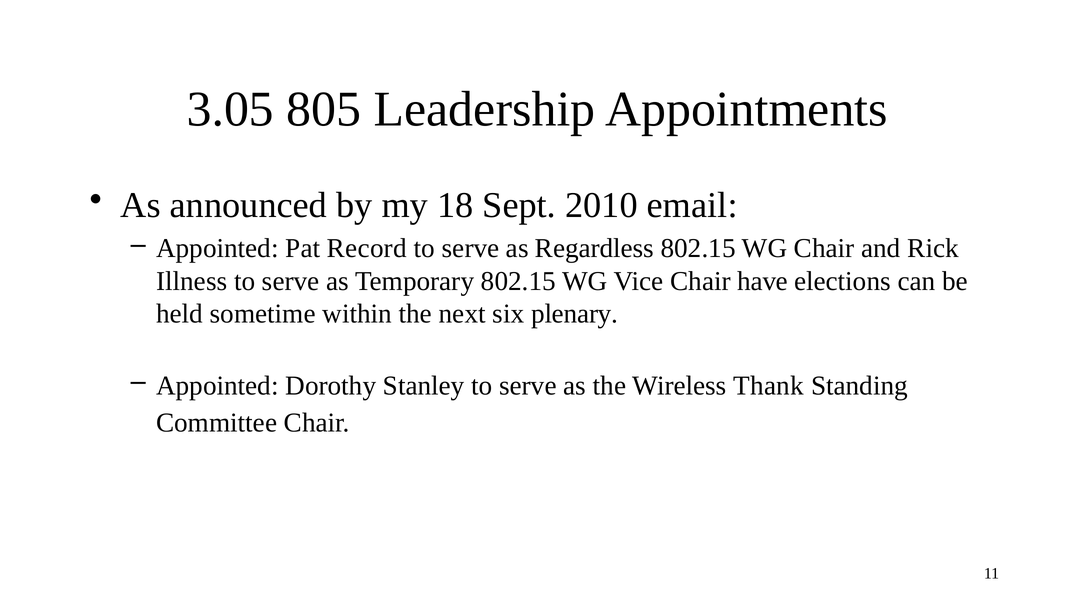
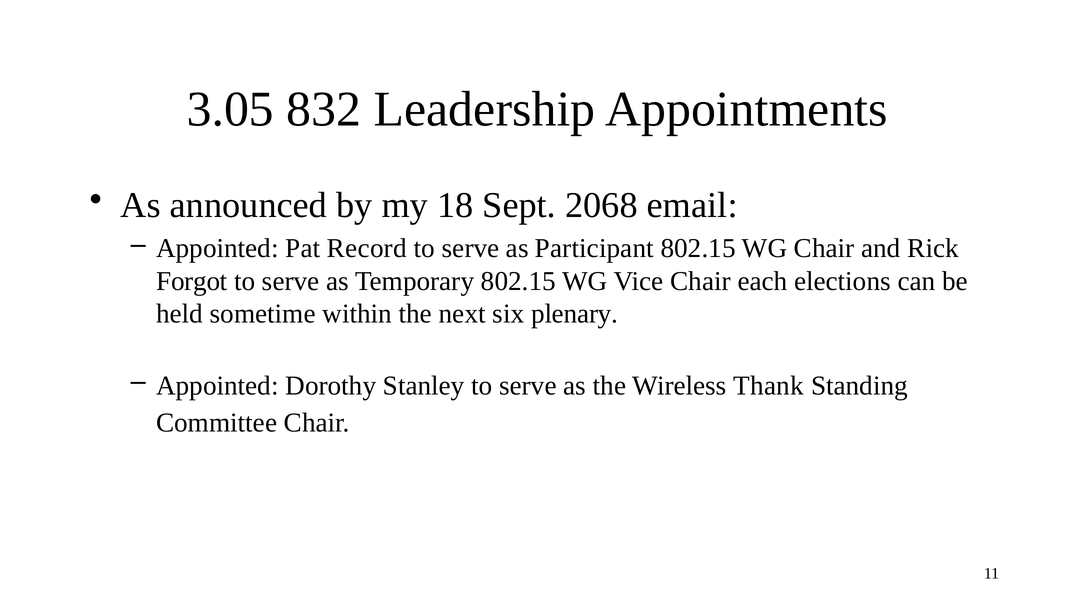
805: 805 -> 832 (324, 109)
2010: 2010 -> 2068 (601, 205)
Regardless: Regardless -> Participant (594, 248)
Illness: Illness -> Forgot (192, 281)
have: have -> each (762, 281)
